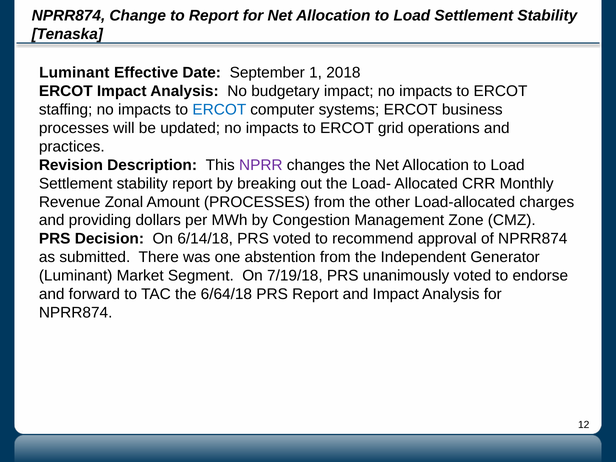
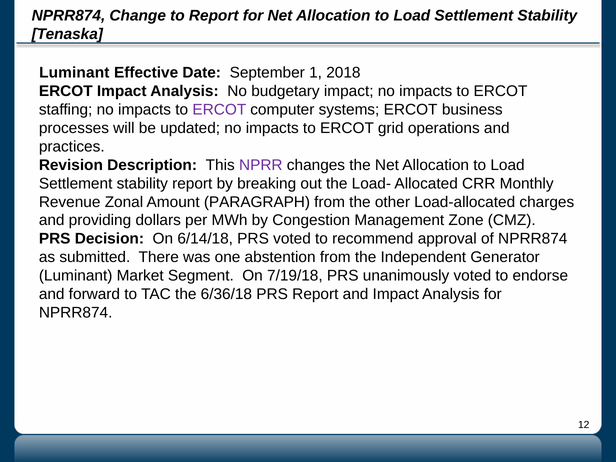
ERCOT colour: blue -> purple (219, 110)
Amount PROCESSES: PROCESSES -> PARAGRAPH (257, 202)
6/64/18: 6/64/18 -> 6/36/18 (226, 294)
